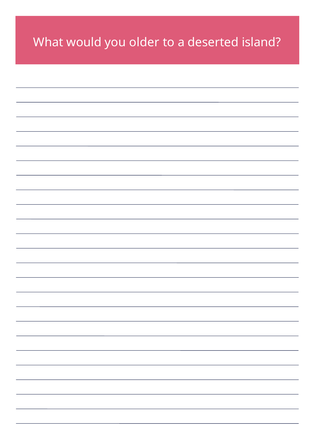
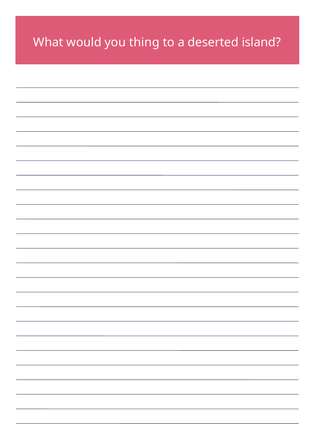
older: older -> thing (144, 42)
